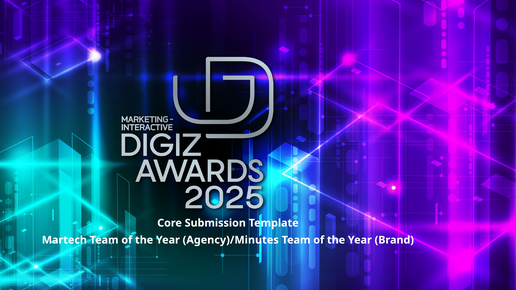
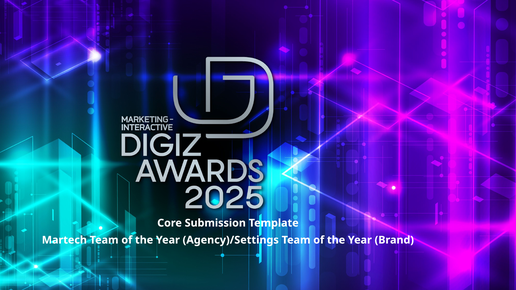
Agency)/Minutes: Agency)/Minutes -> Agency)/Settings (231, 240)
